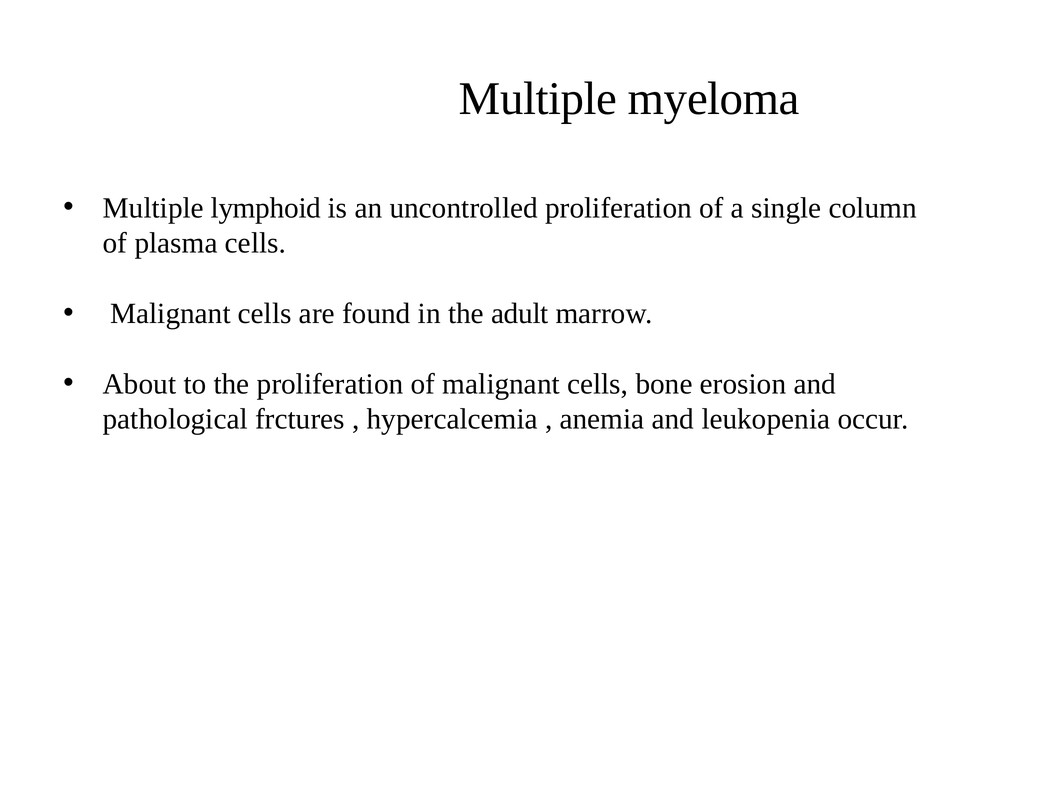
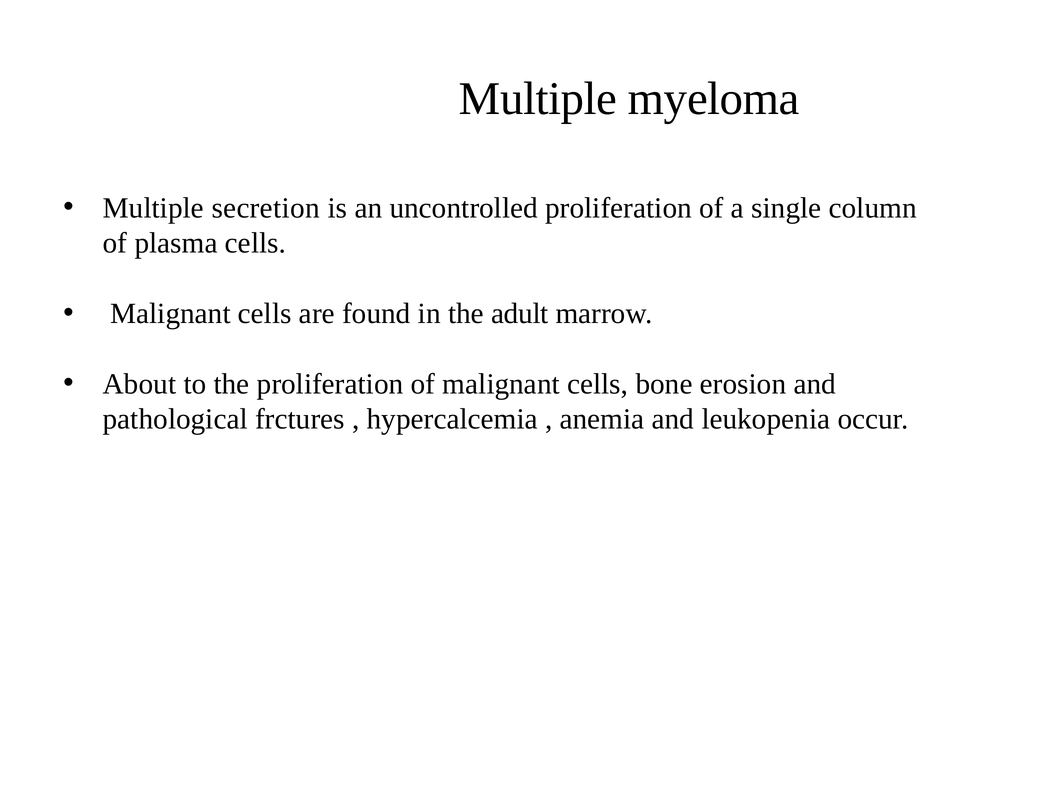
lymphoid: lymphoid -> secretion (266, 208)
